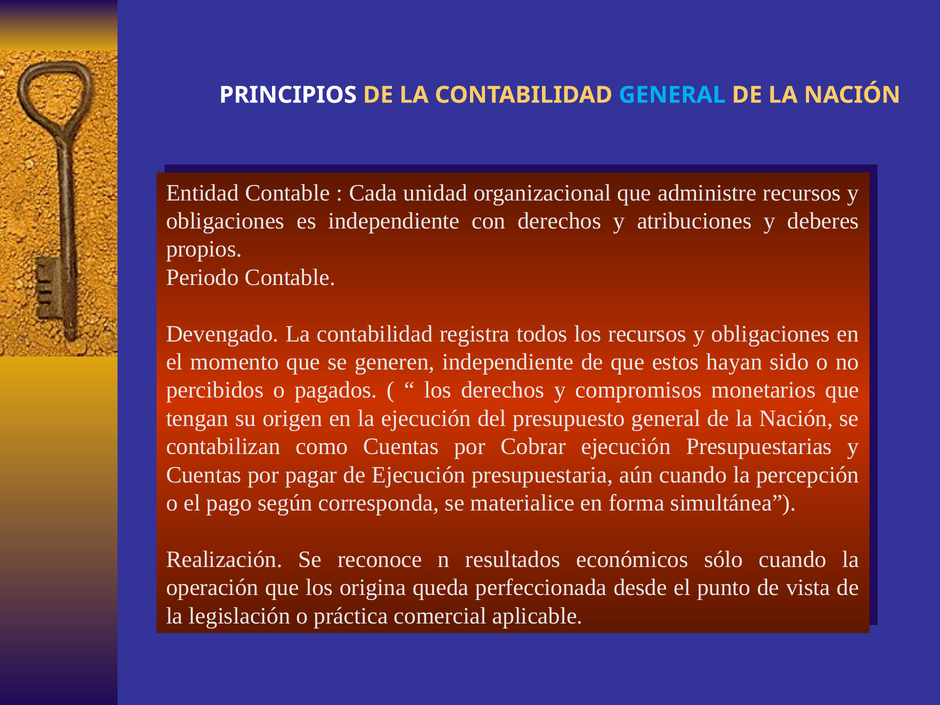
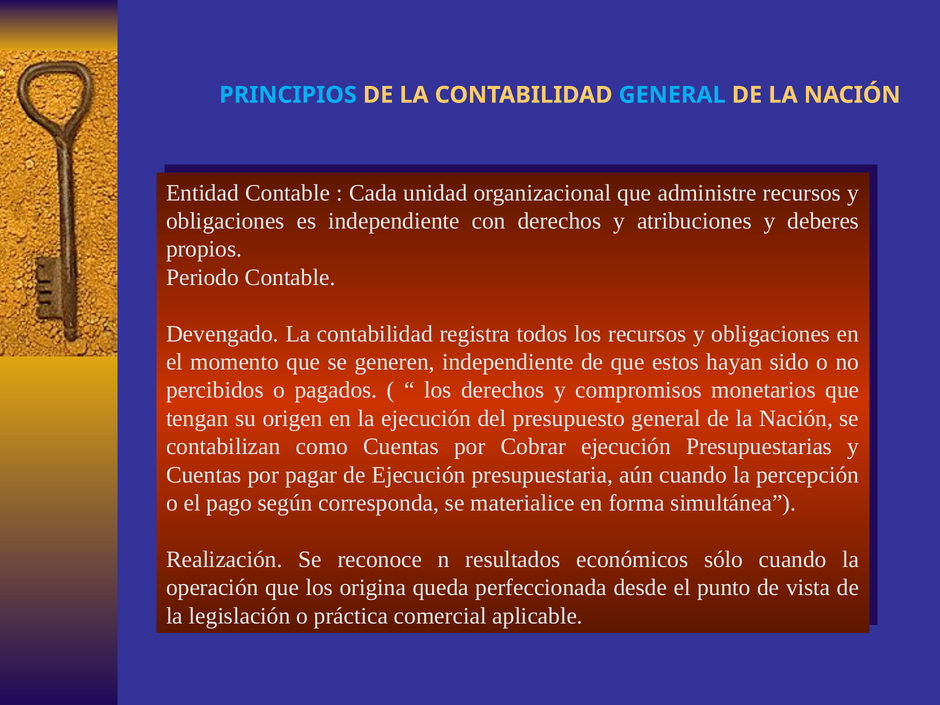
PRINCIPIOS colour: white -> light blue (288, 95)
